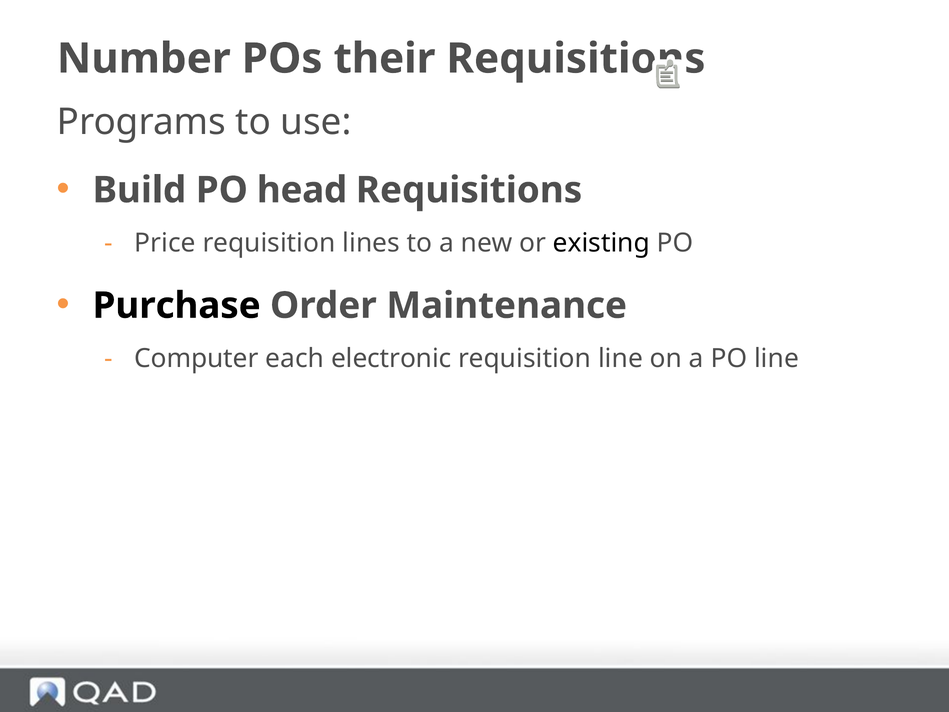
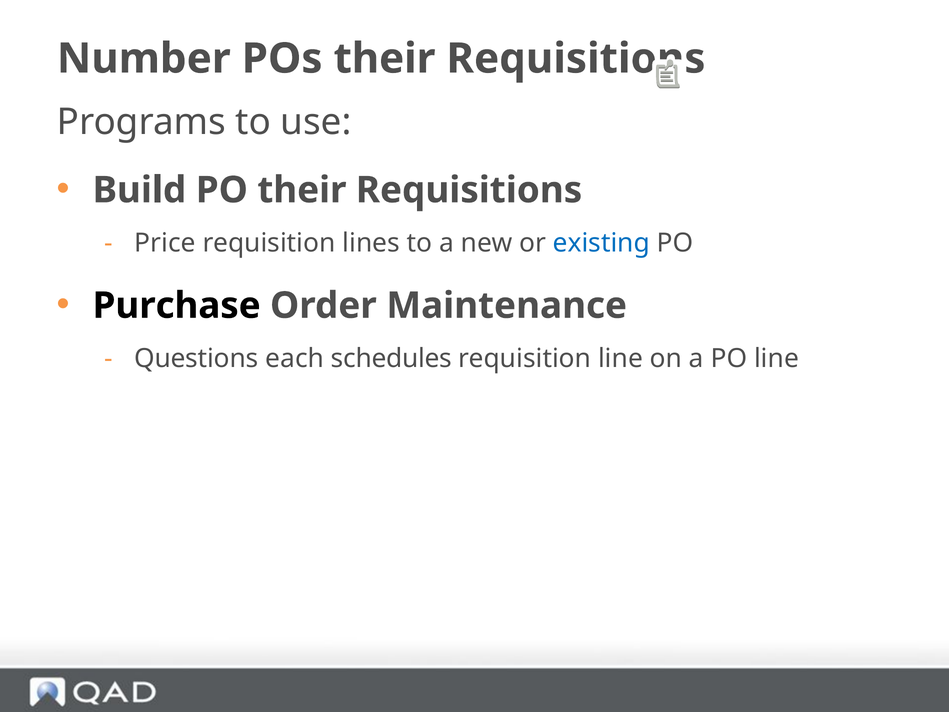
PO head: head -> their (302, 190)
existing colour: black -> blue (601, 243)
Computer: Computer -> Questions (196, 359)
electronic: electronic -> schedules (391, 359)
